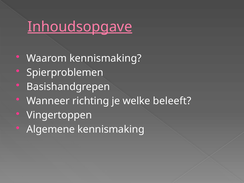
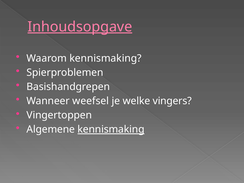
richting: richting -> weefsel (91, 101)
beleeft: beleeft -> vingers (172, 101)
kennismaking underline: none -> present (111, 129)
